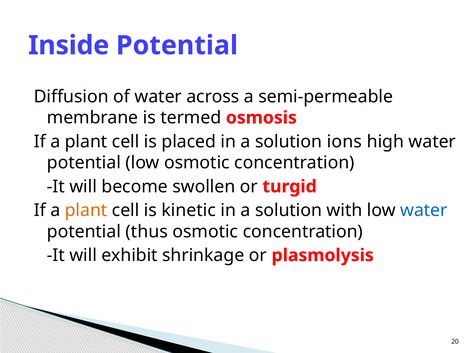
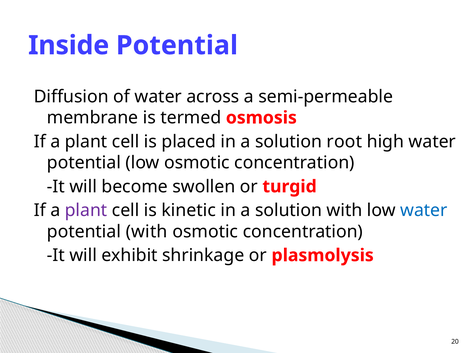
ions: ions -> root (344, 141)
plant colour: orange -> purple (86, 210)
potential thus: thus -> with (147, 231)
